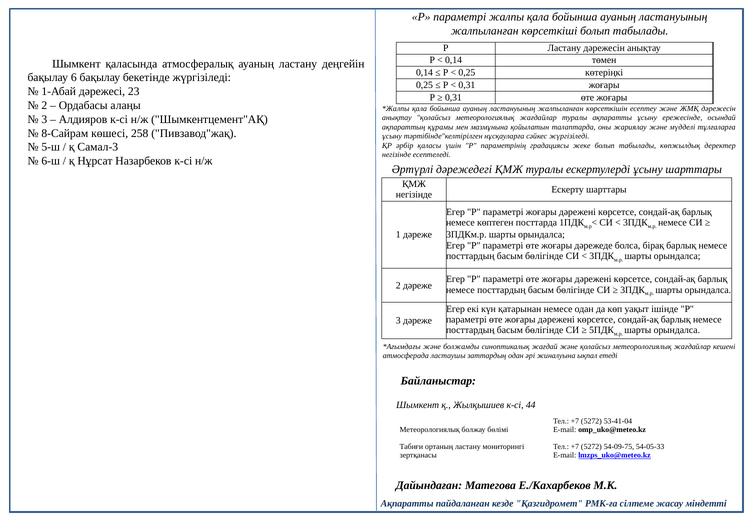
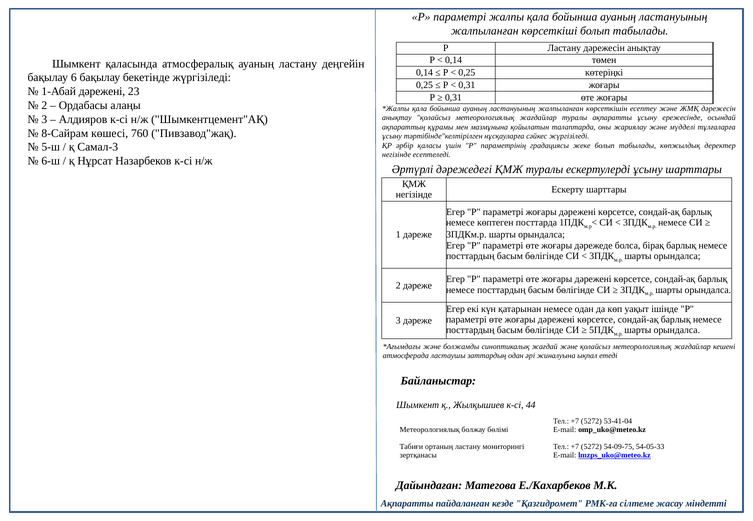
1-Абай дәрежесі: дәрежесі -> дәрежені (102, 92)
258: 258 -> 760 (140, 133)
